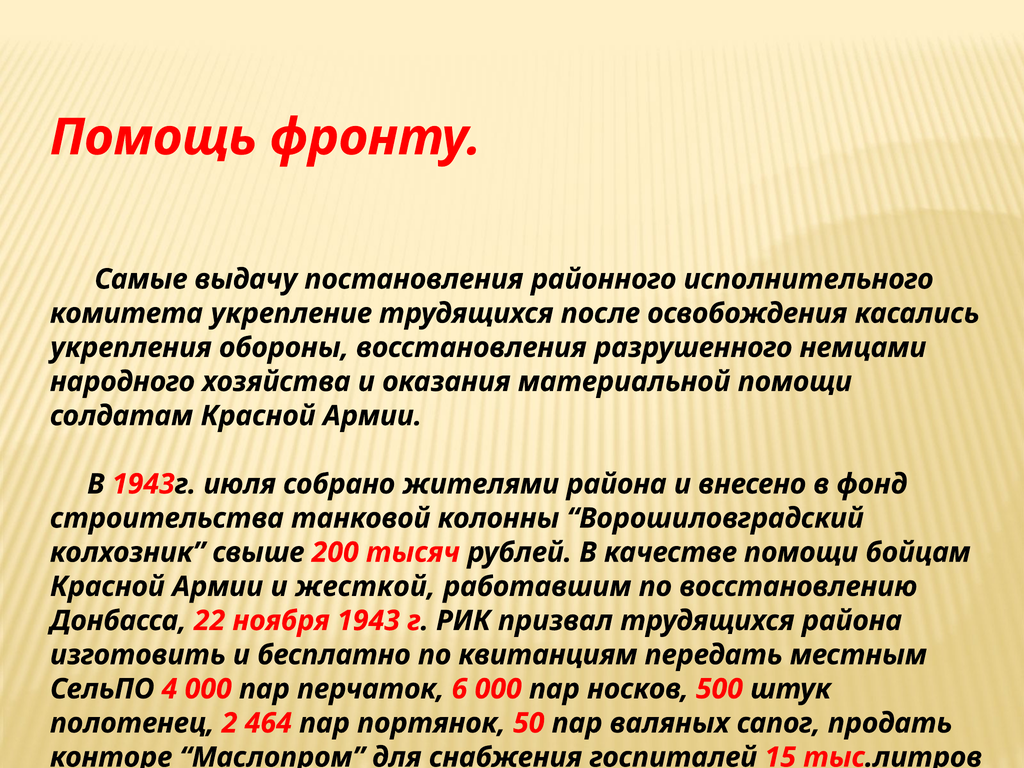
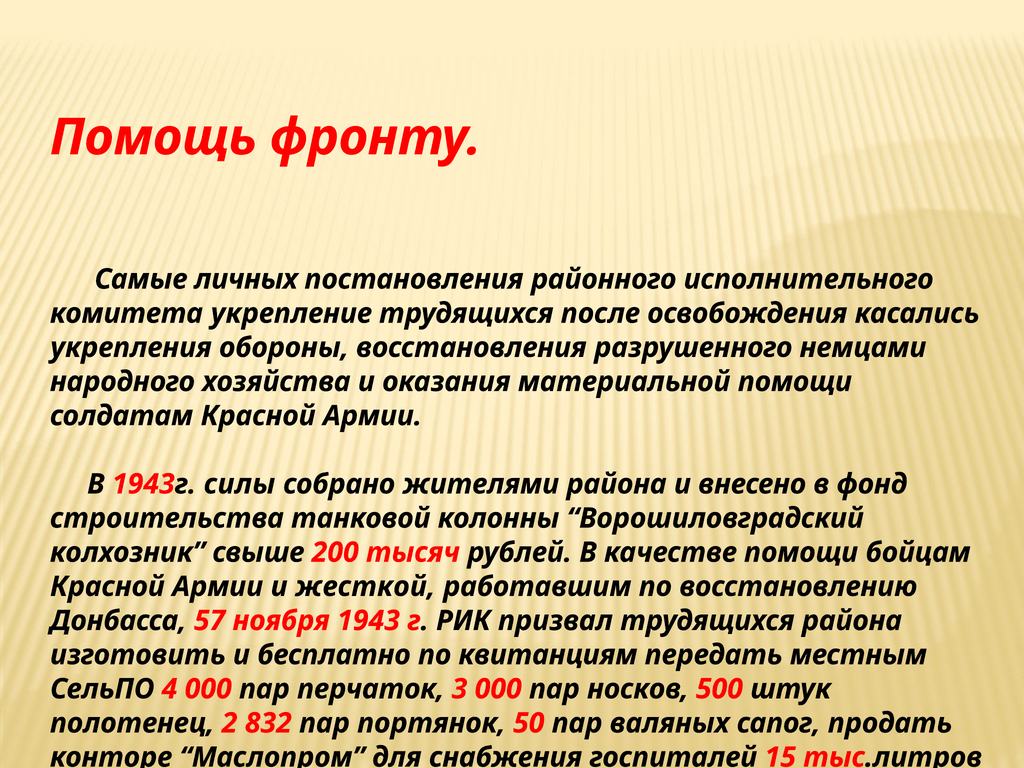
выдачу: выдачу -> личных (246, 279)
июля: июля -> силы (240, 484)
22: 22 -> 57 (210, 621)
6: 6 -> 3 (459, 689)
464: 464 -> 832 (268, 723)
